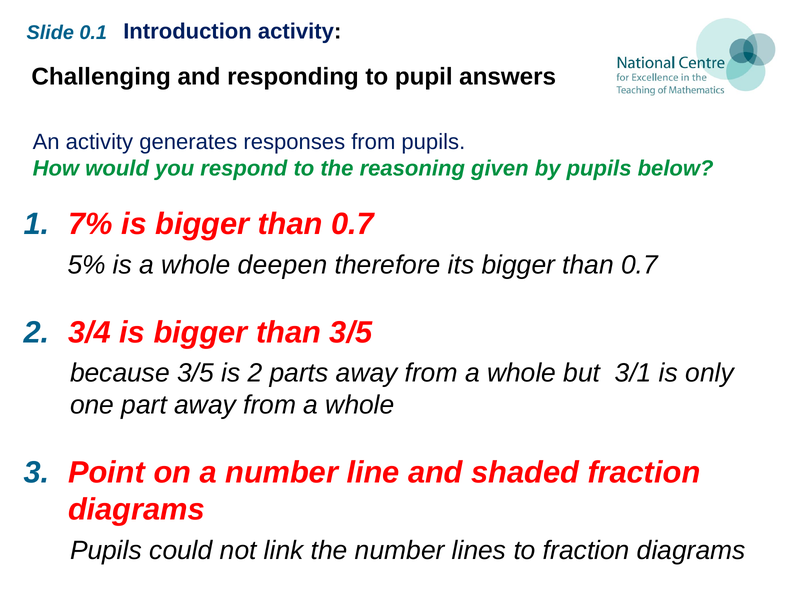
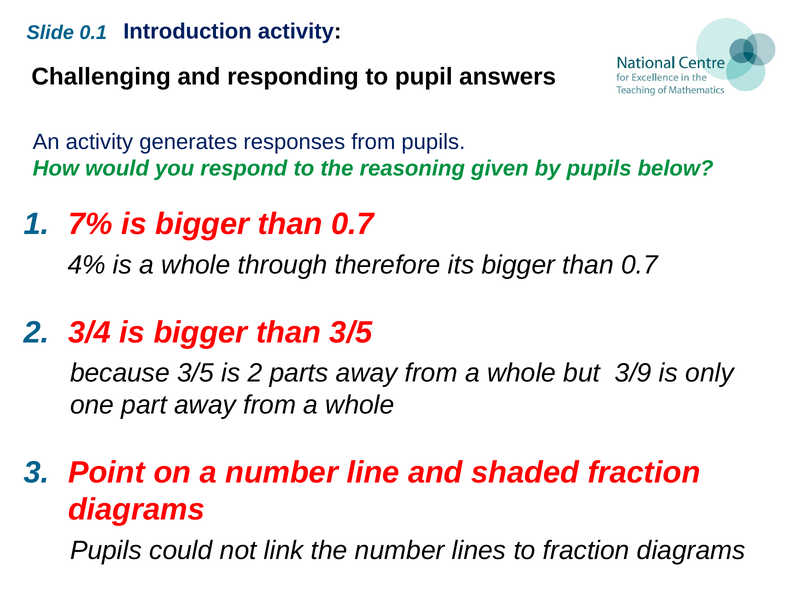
5%: 5% -> 4% (87, 265)
deepen: deepen -> through (283, 265)
3/1: 3/1 -> 3/9 (633, 373)
